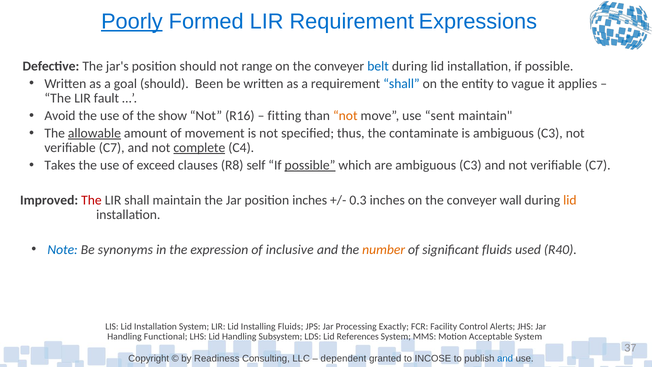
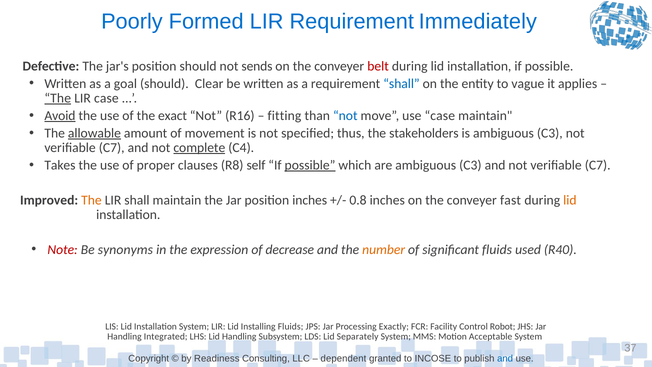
Poorly underline: present -> none (132, 21)
Expressions: Expressions -> Immediately (478, 21)
range: range -> sends (257, 66)
belt colour: blue -> red (378, 66)
Been: Been -> Clear (209, 83)
The underline: none -> present (58, 98)
LIR fault: fault -> case (106, 98)
Avoid underline: none -> present (60, 116)
show: show -> exact (173, 116)
not colour: orange -> blue (345, 116)
use sent: sent -> case (440, 116)
contaminate: contaminate -> stakeholders (424, 133)
exceed: exceed -> proper (156, 165)
The colour: red -> orange (91, 200)
0.3: 0.3 -> 0.8 (358, 200)
wall: wall -> fast (511, 200)
Note colour: blue -> red (63, 249)
inclusive: inclusive -> decrease (290, 249)
Alerts: Alerts -> Robot (503, 326)
Functional: Functional -> Integrated (166, 336)
References: References -> Separately (358, 336)
